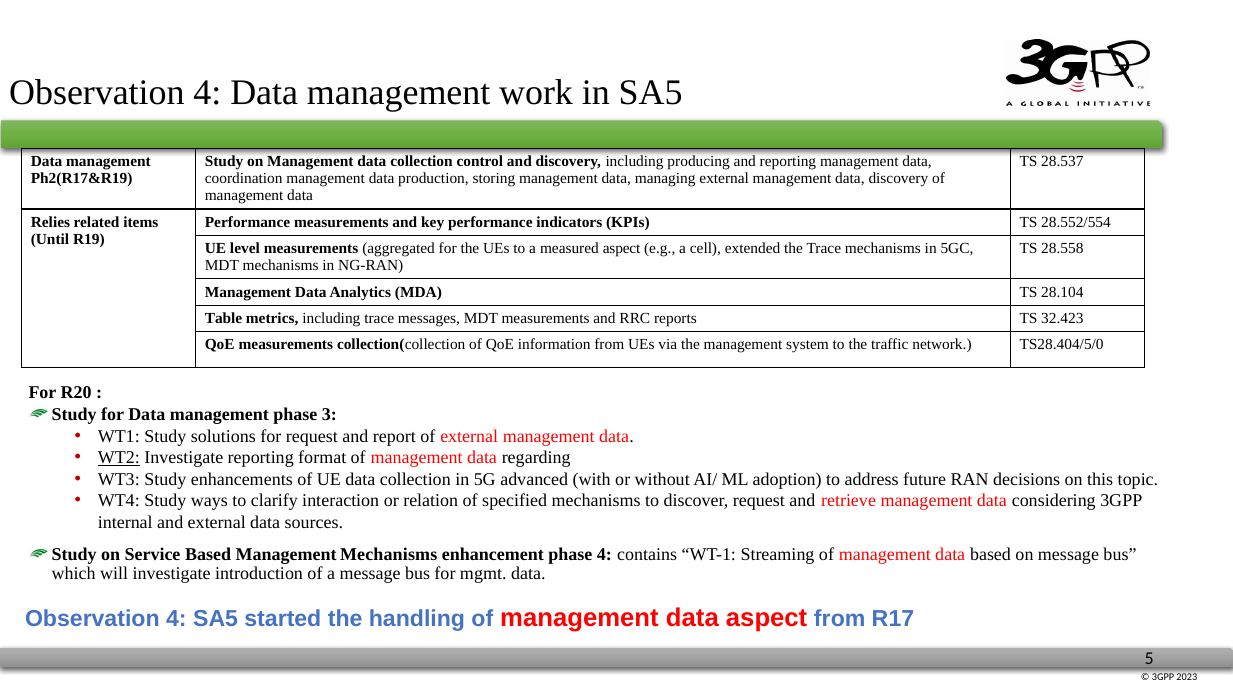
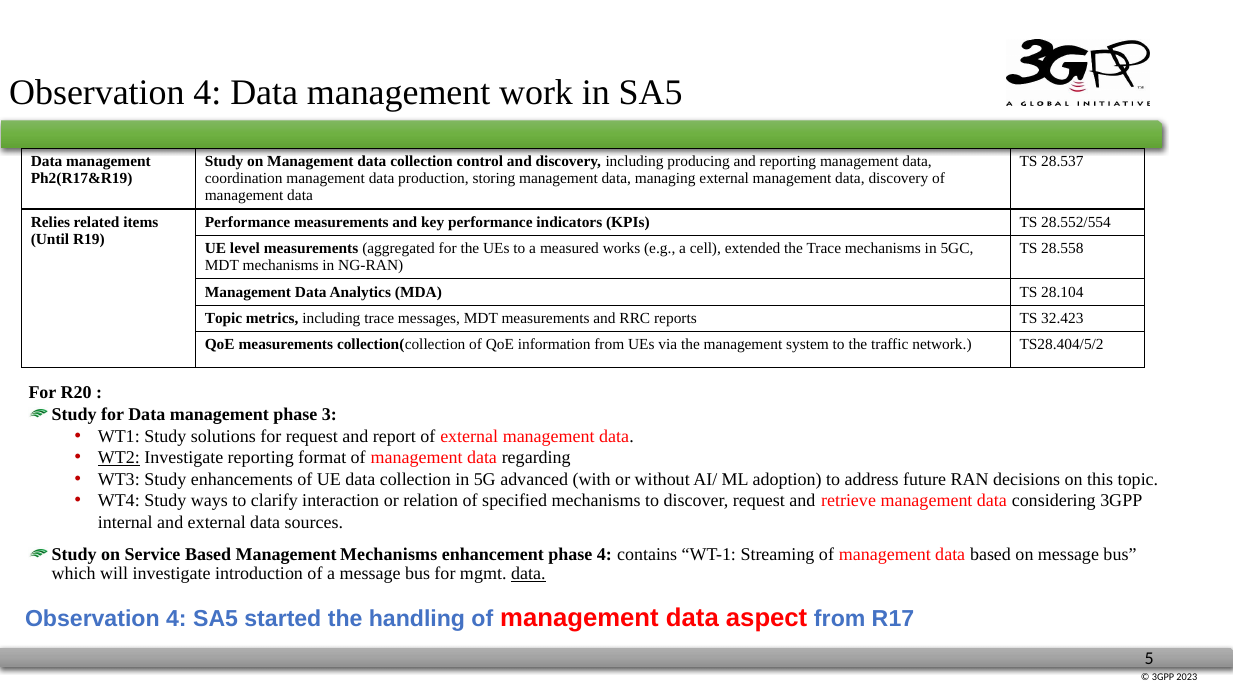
measured aspect: aspect -> works (622, 249)
Table: Table -> Topic (224, 319)
TS28.404/5/0: TS28.404/5/0 -> TS28.404/5/2 (1062, 345)
data underline: none -> present (528, 574)
